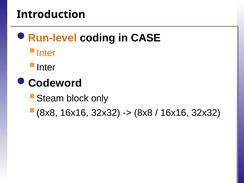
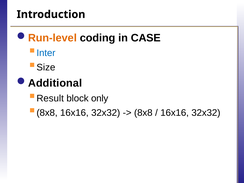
Inter colour: orange -> blue (46, 53)
Inter: Inter -> Size (46, 67)
Codeword: Codeword -> Additional (55, 83)
Steam: Steam -> Result (50, 98)
